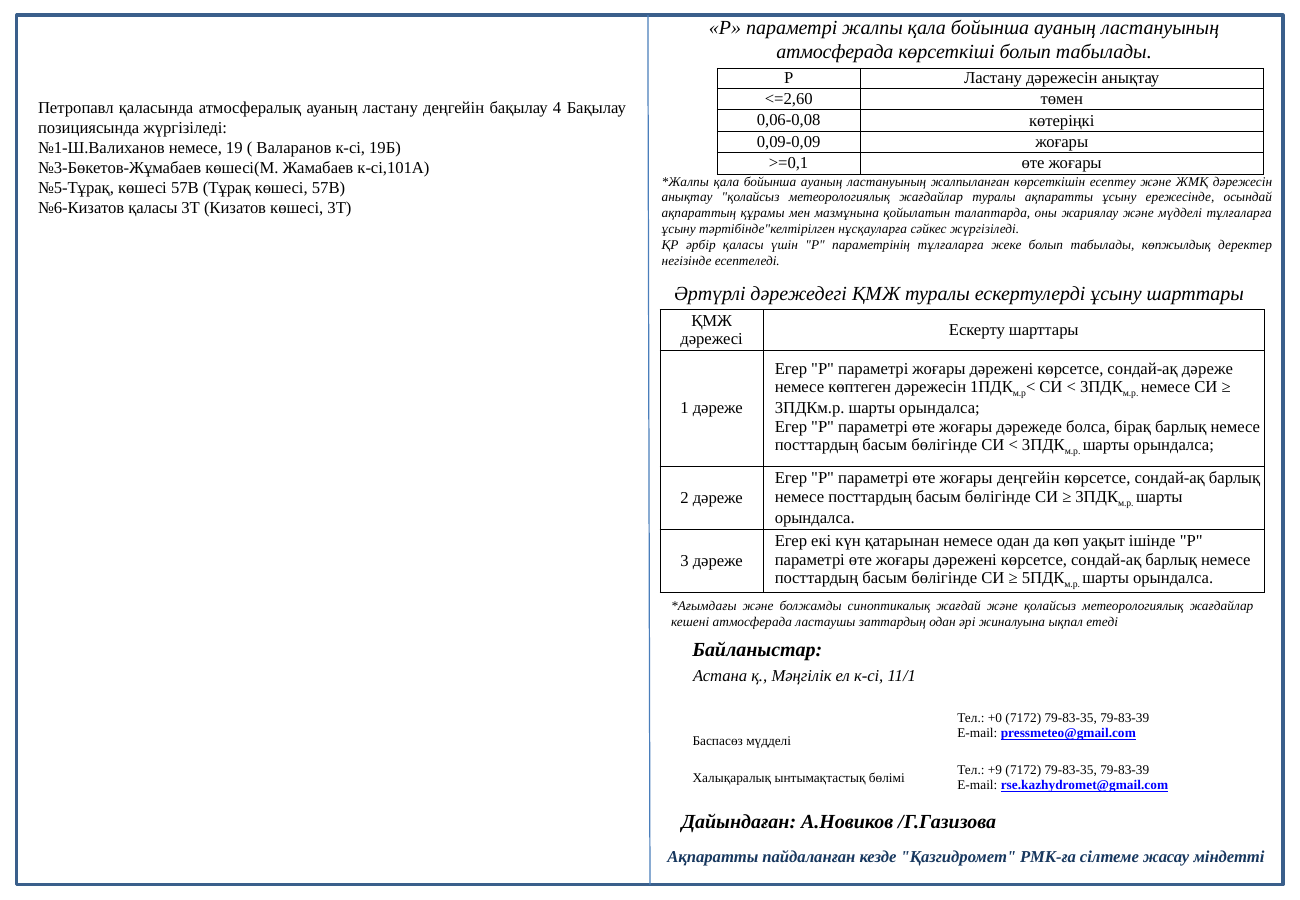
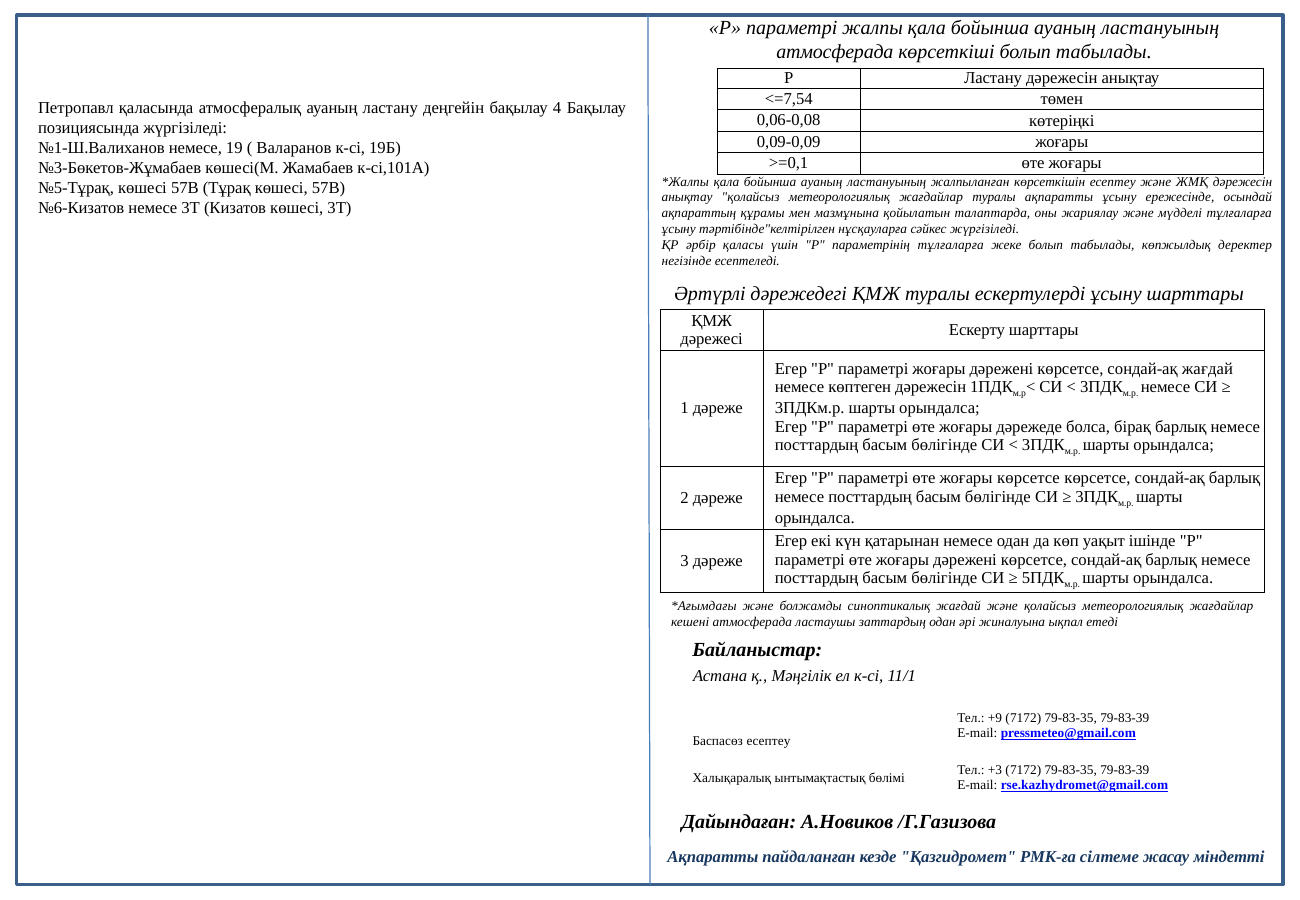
<=2,60: <=2,60 -> <=7,54 (789, 99)
№6-Кизатов қаласы: қаласы -> немесе (153, 208)
сондай-ақ дәреже: дәреже -> жағдай (1207, 369)
жоғары деңгейін: деңгейін -> көрсетсе (1028, 478)
+0: +0 -> +9 (995, 718)
Баспасөз мүдделі: мүдделі -> есептеу (769, 741)
+9: +9 -> +3 (995, 770)
